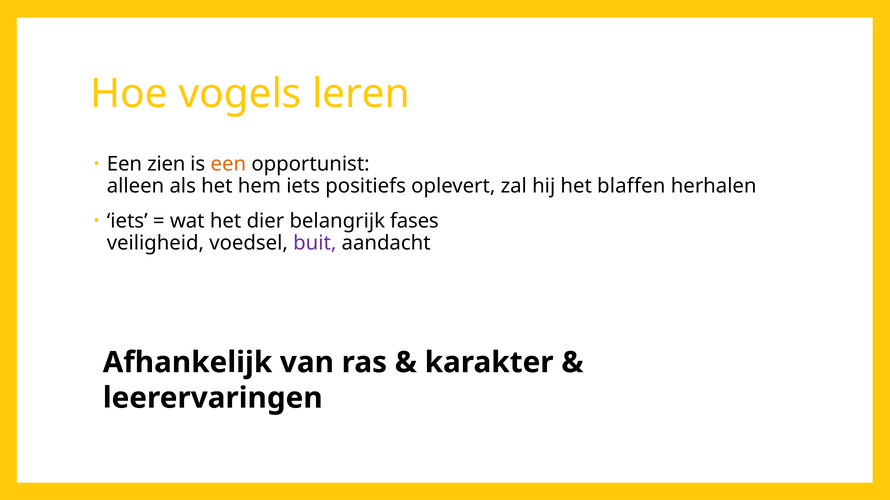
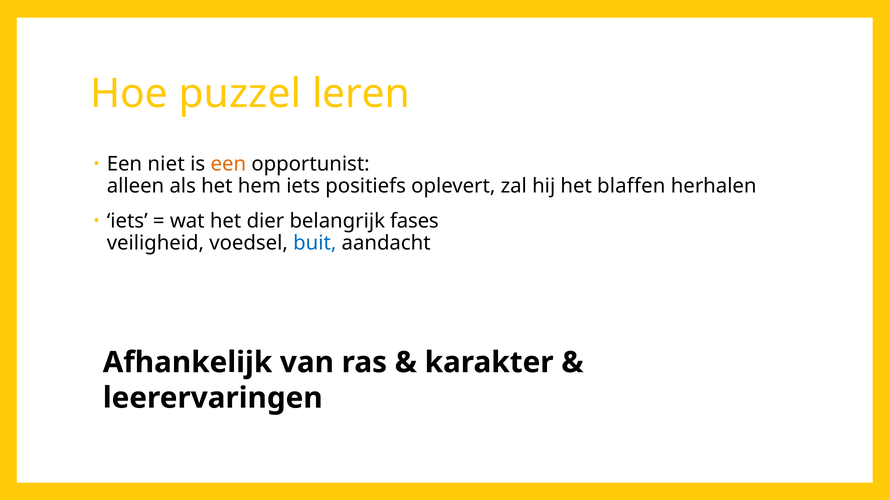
vogels: vogels -> puzzel (240, 94)
zien: zien -> niet (166, 164)
buit colour: purple -> blue (315, 243)
